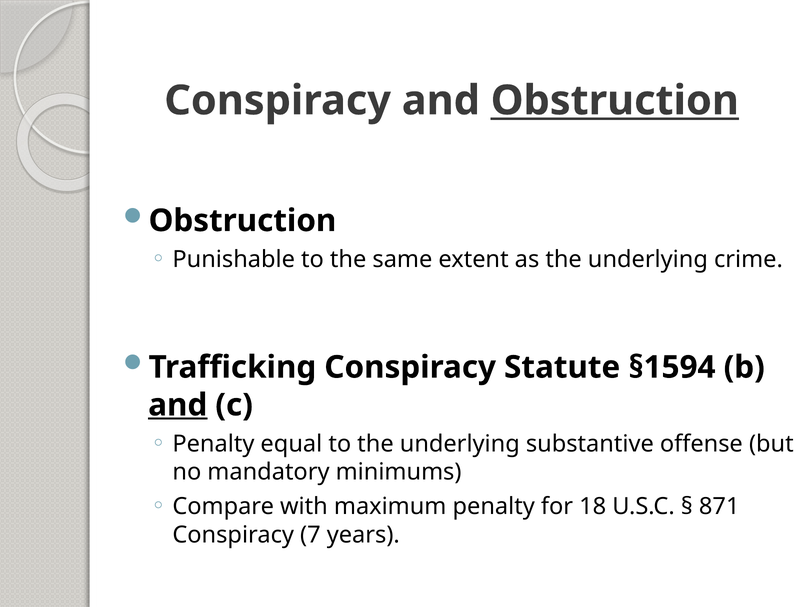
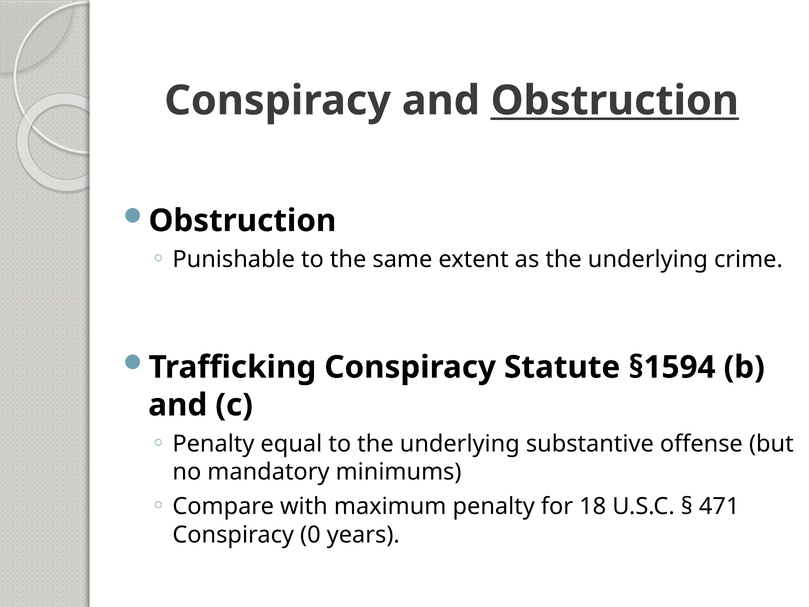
and underline: present -> none (178, 405)
871: 871 -> 471 (719, 506)
7: 7 -> 0 (310, 535)
